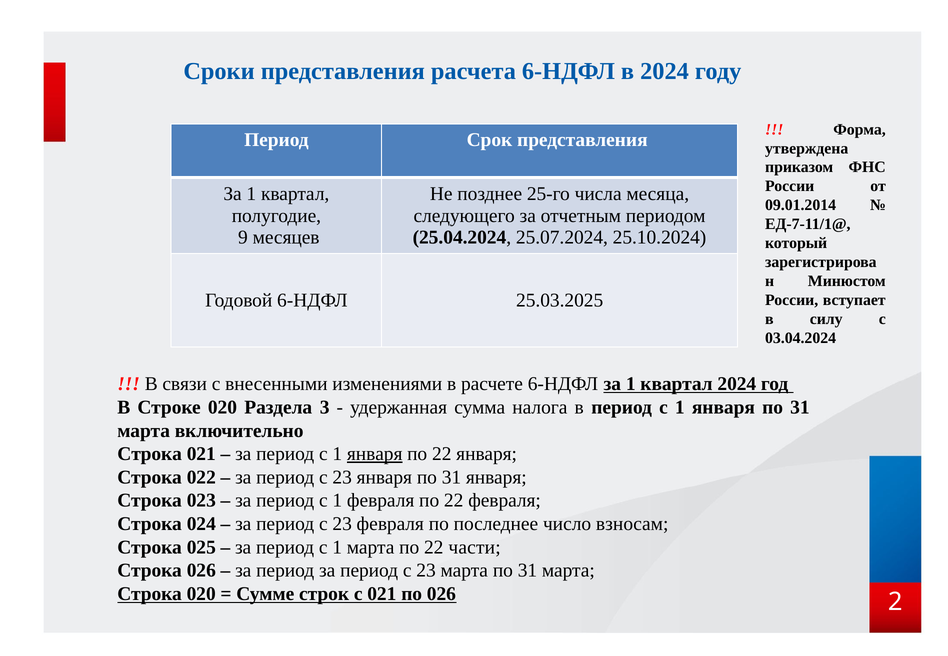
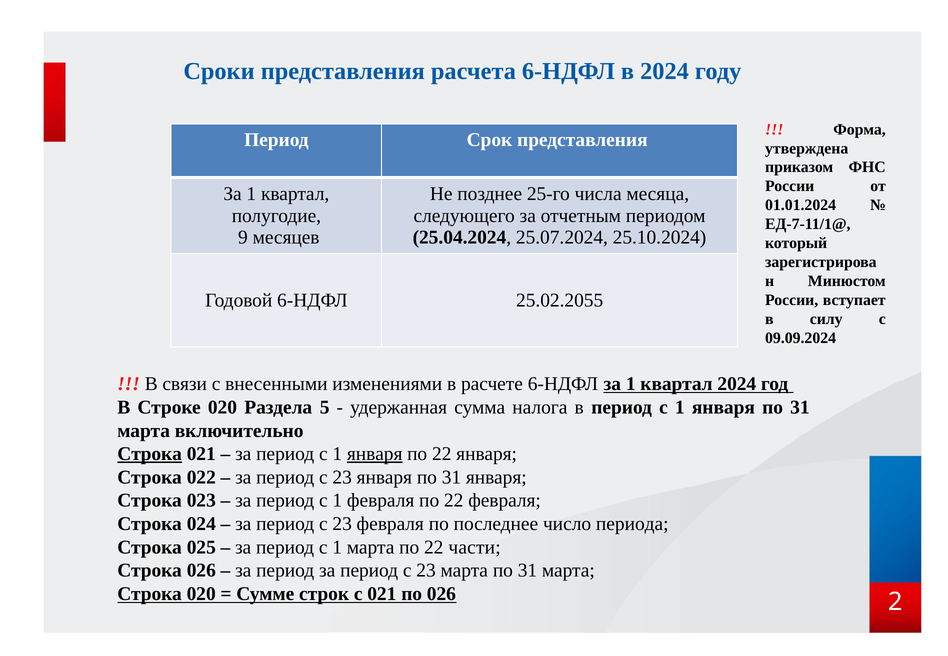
09.01.2014: 09.01.2014 -> 01.01.2024 (801, 205)
25.03.2025: 25.03.2025 -> 25.02.2055 (560, 300)
03.04.2024: 03.04.2024 -> 09.09.2024 (801, 338)
3: 3 -> 5 (325, 407)
Строка underline: none -> present (150, 454)
взносам: взносам -> периода (632, 524)
